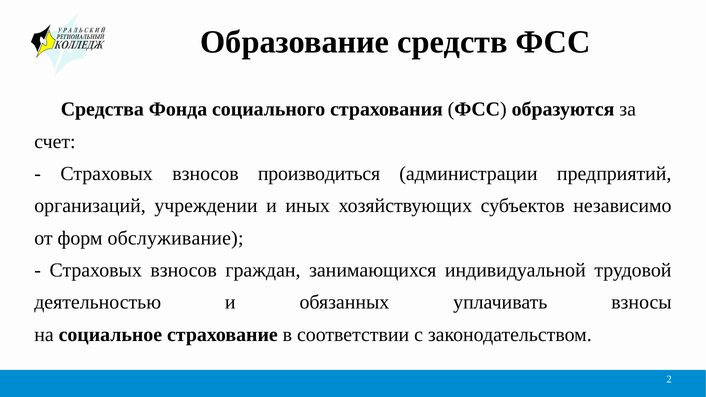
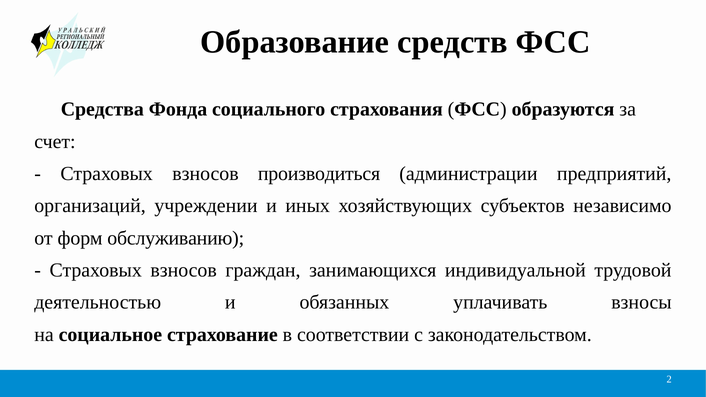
обслуживание: обслуживание -> обслуживанию (176, 238)
